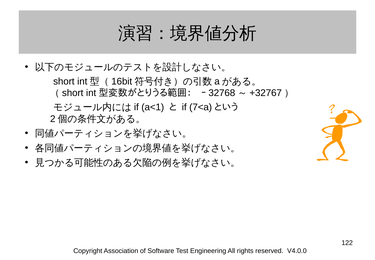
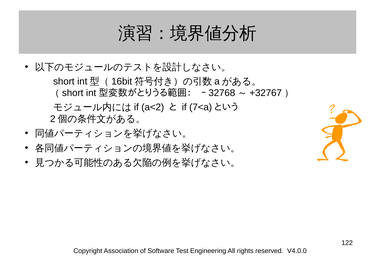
a<1: a<1 -> a<2 (153, 107)
